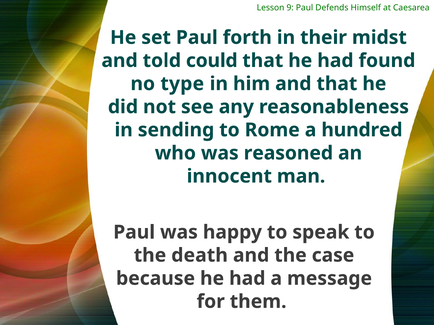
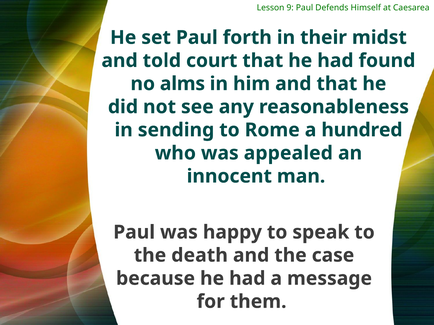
could: could -> court (212, 61)
type: type -> alms (182, 84)
reasoned: reasoned -> appealed (288, 153)
